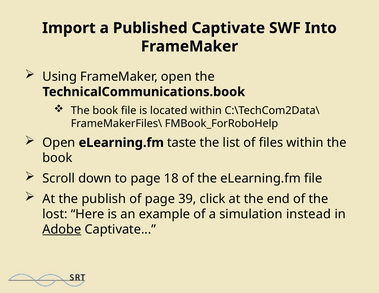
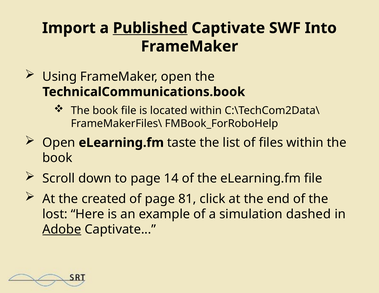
Published underline: none -> present (150, 28)
18: 18 -> 14 (171, 178)
publish: publish -> created (104, 199)
39: 39 -> 81 (187, 199)
instead: instead -> dashed (309, 214)
